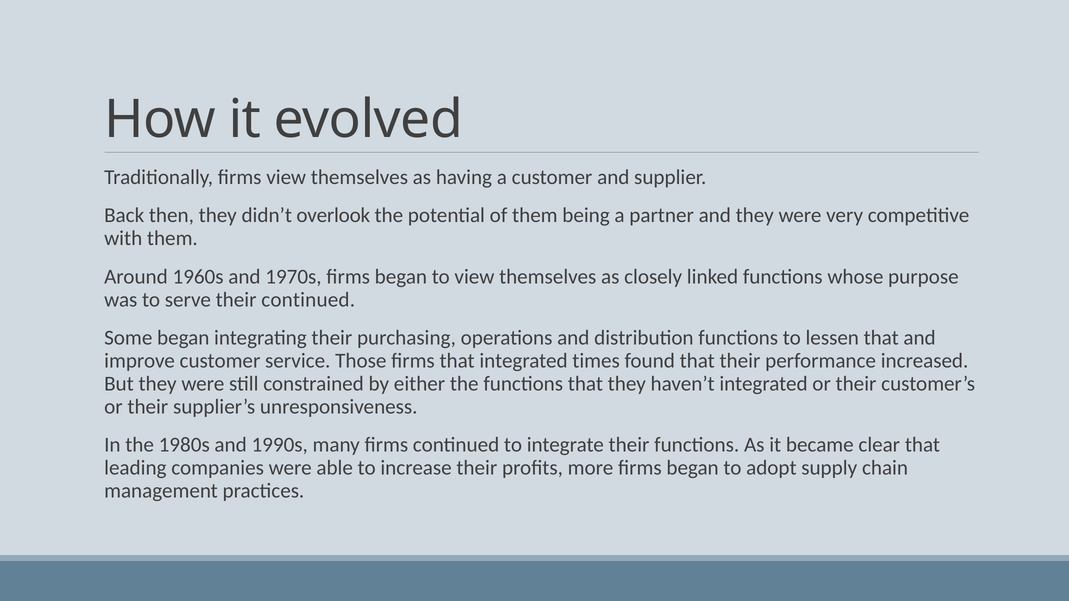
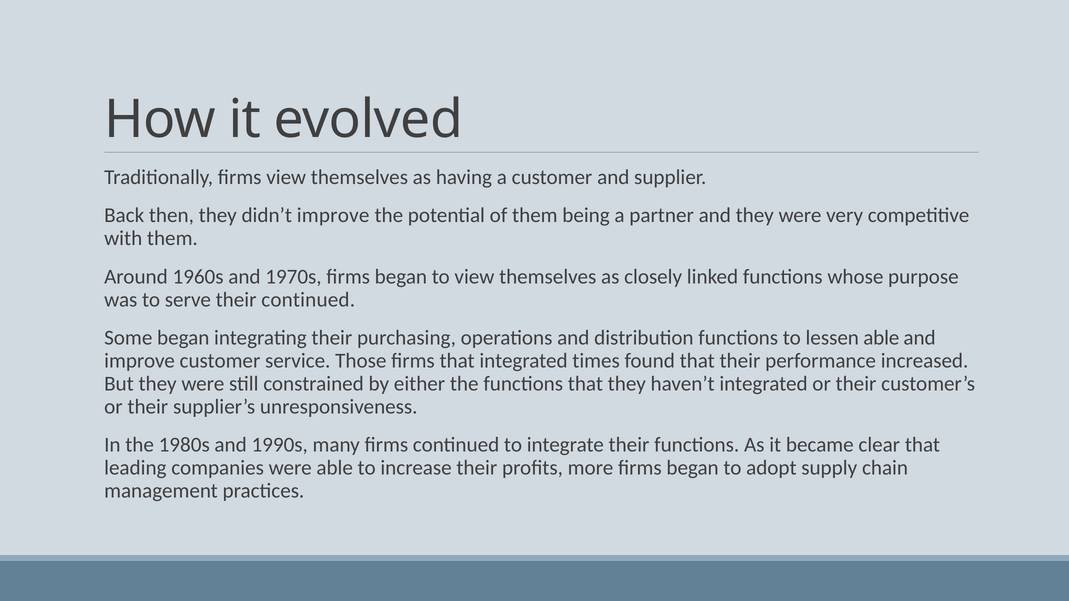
didn’t overlook: overlook -> improve (333, 216)
lessen that: that -> able (881, 338)
